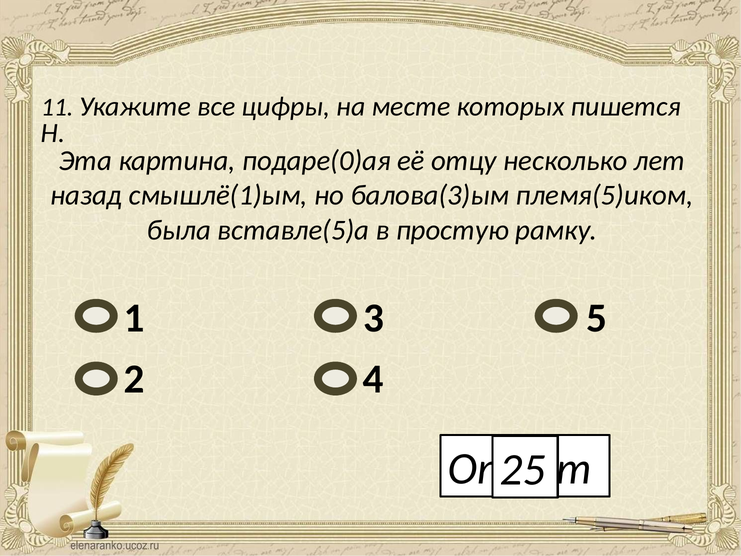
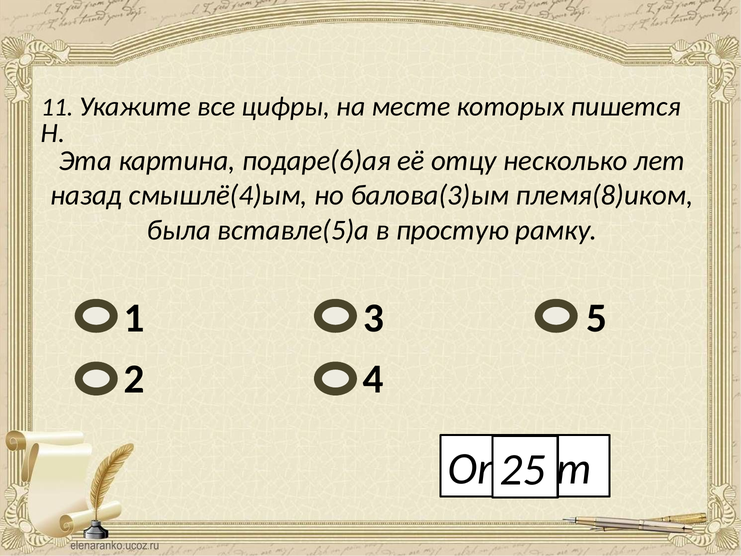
подаре(0)ая: подаре(0)ая -> подаре(6)ая (316, 161)
смышлё(1)ым: смышлё(1)ым -> смышлё(4)ым (218, 195)
племя(5)иком: племя(5)иком -> племя(8)иком (605, 195)
